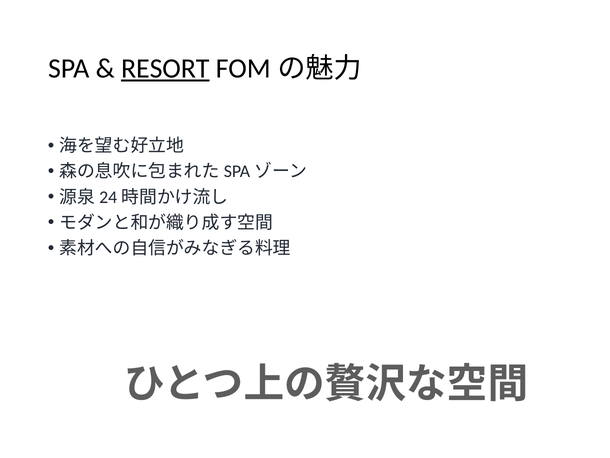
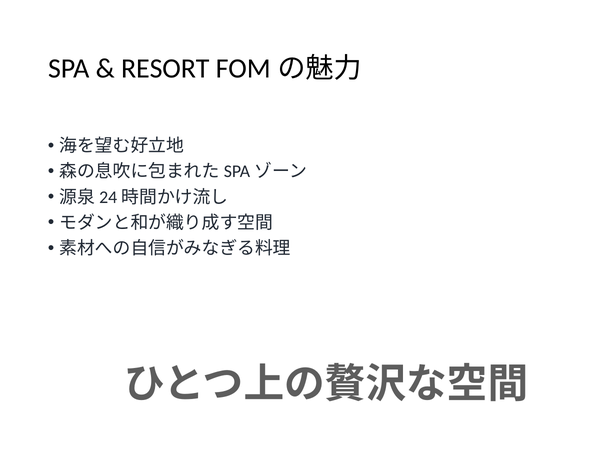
RESORT underline: present -> none (165, 68)
